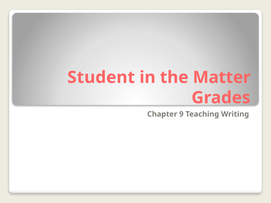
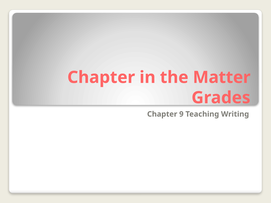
Student: Student -> Chapter (101, 77)
